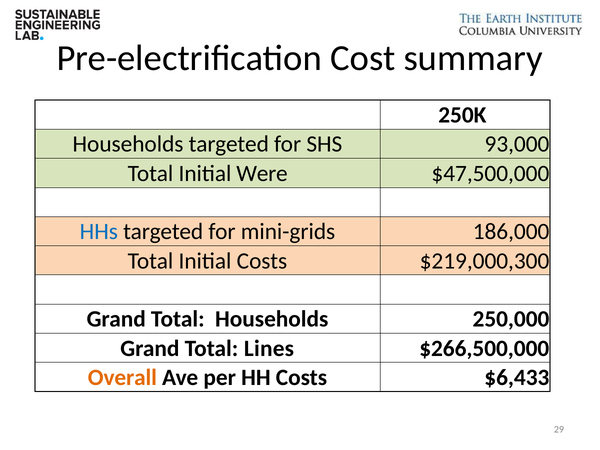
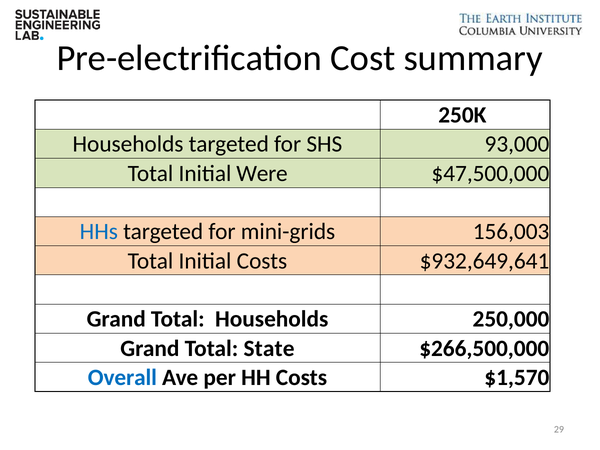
186,000: 186,000 -> 156,003 (511, 232)
$219,000,300: $219,000,300 -> $932,649,641 (485, 261)
Lines: Lines -> State (269, 348)
Overall colour: orange -> blue (122, 377)
$6,433: $6,433 -> $1,570 (517, 377)
